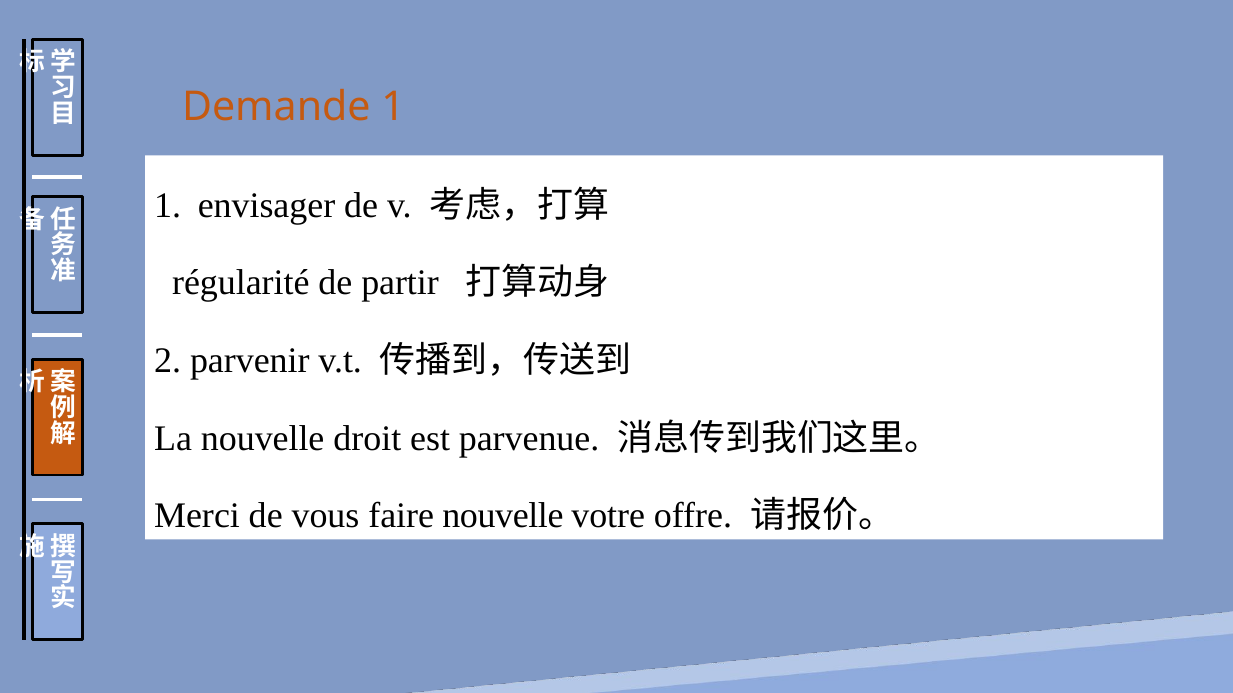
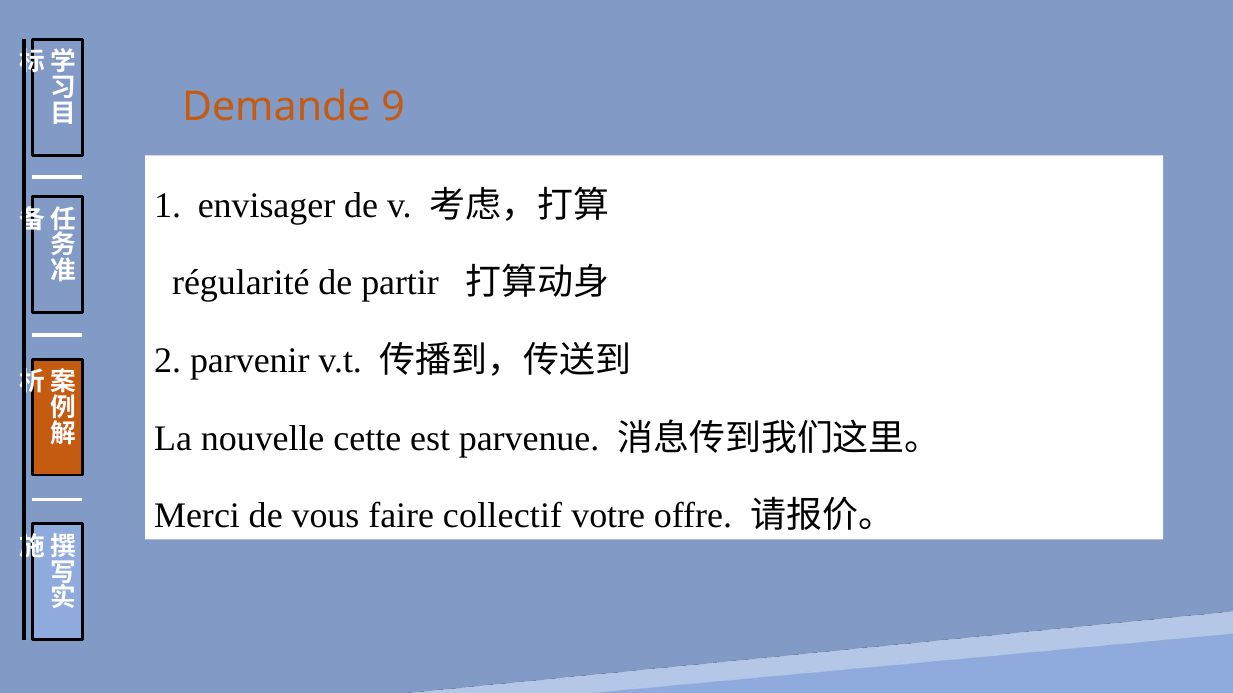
Demande 1: 1 -> 9 (393, 107)
droit: droit -> cette (367, 439)
faire nouvelle: nouvelle -> collectif (503, 516)
